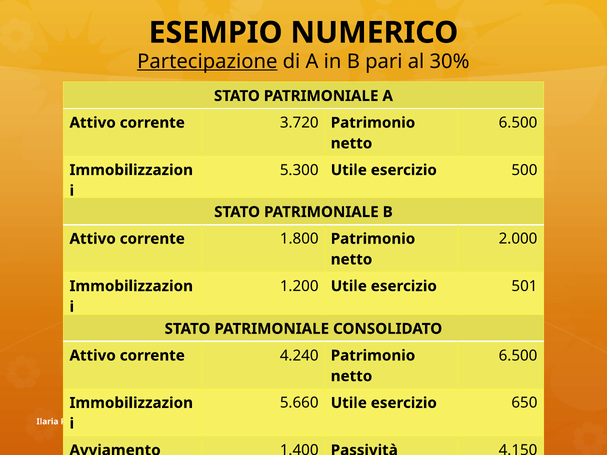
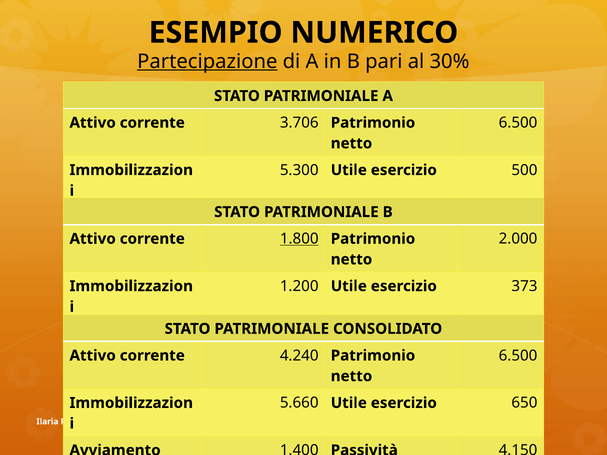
3.720: 3.720 -> 3.706 (299, 123)
1.800 underline: none -> present (299, 239)
501: 501 -> 373 (524, 286)
